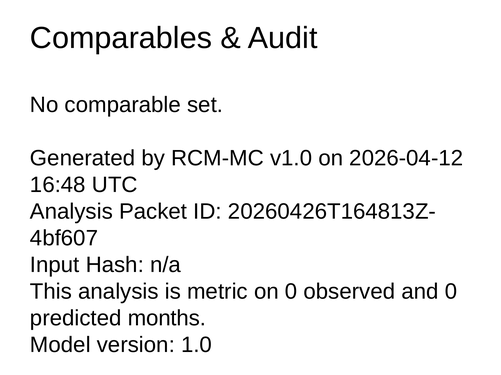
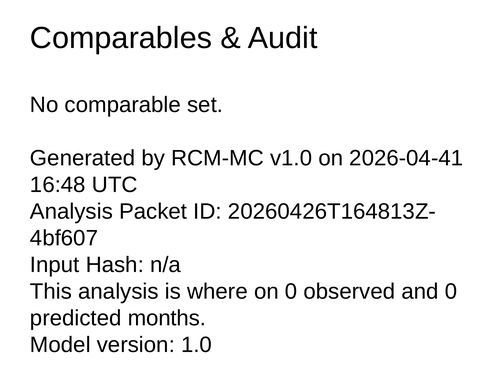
2026-04-12: 2026-04-12 -> 2026-04-41 (406, 159)
metric: metric -> where (217, 292)
